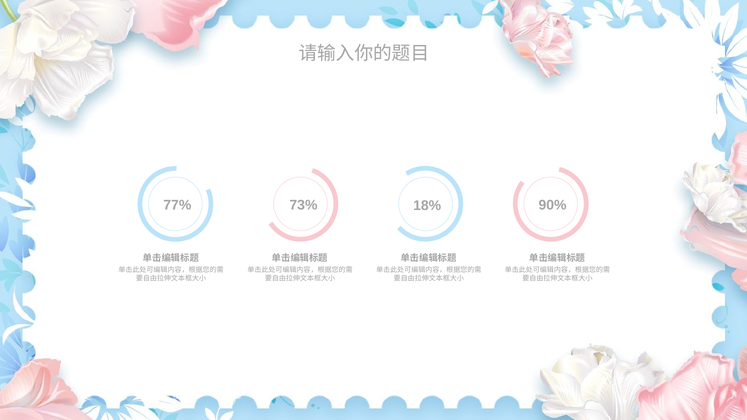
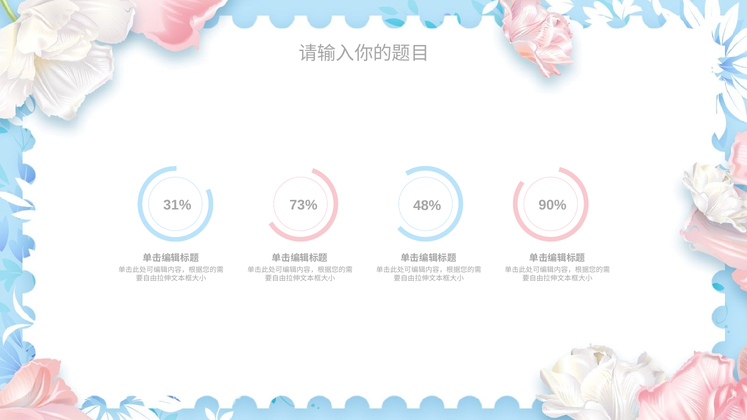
77%: 77% -> 31% (177, 205)
18%: 18% -> 48% (427, 206)
